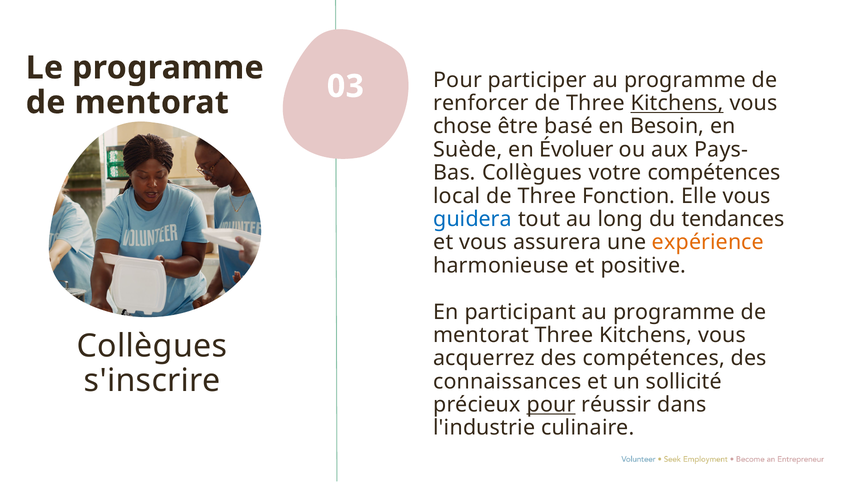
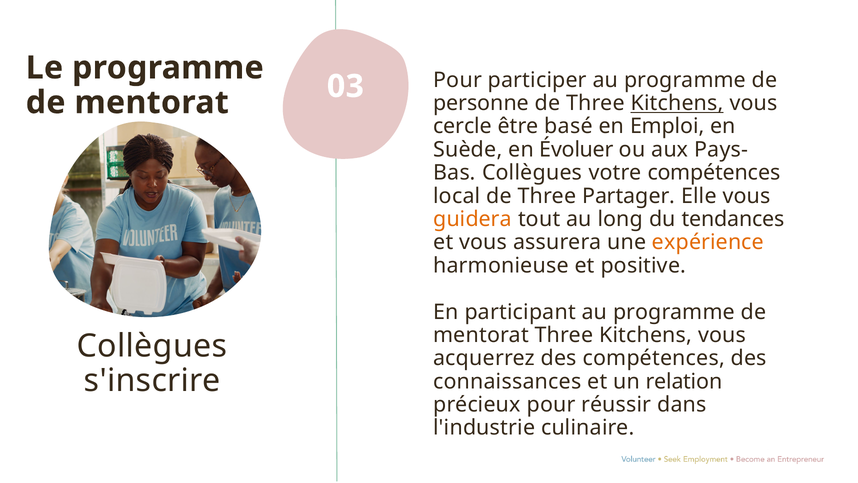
renforcer: renforcer -> personne (481, 103)
chose: chose -> cercle (463, 126)
Besoin: Besoin -> Emploi (667, 126)
Fonction: Fonction -> Partager (629, 196)
guidera colour: blue -> orange (473, 219)
sollicité: sollicité -> relation (684, 381)
pour underline: present -> none (551, 404)
